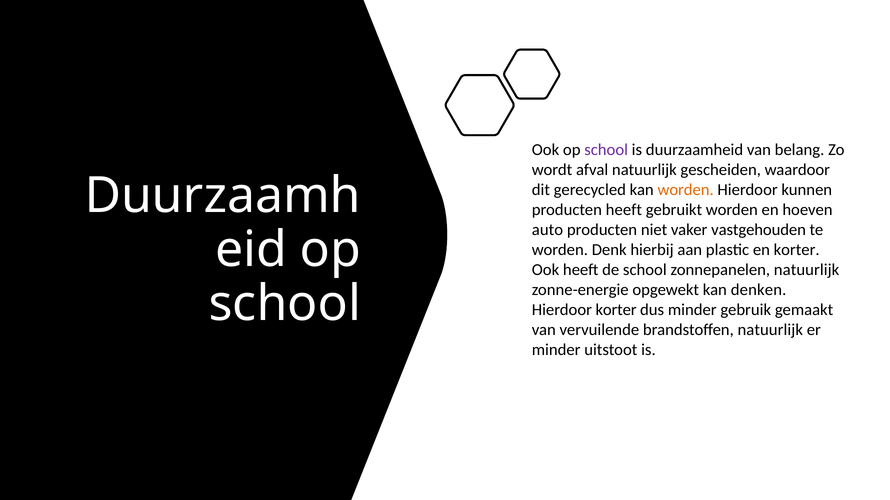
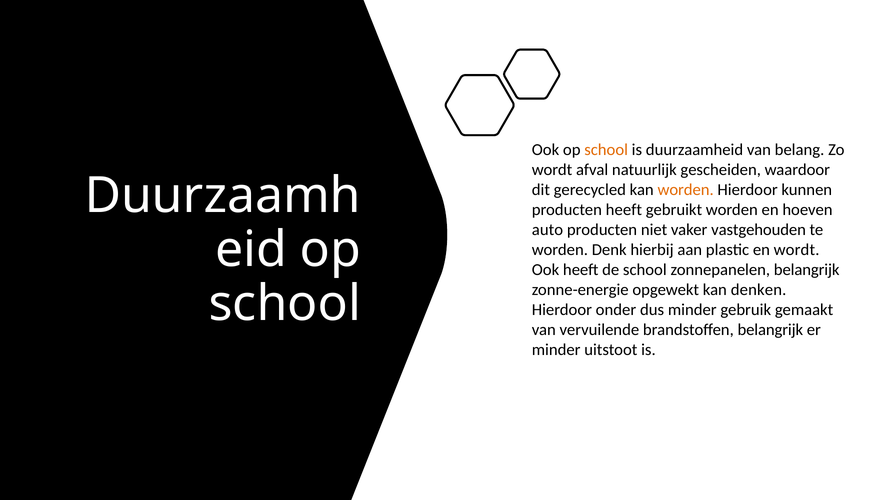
school colour: purple -> orange (606, 150)
en korter: korter -> wordt (797, 250)
zonnepanelen natuurlijk: natuurlijk -> belangrijk (807, 270)
Hierdoor korter: korter -> onder (616, 310)
brandstoffen natuurlijk: natuurlijk -> belangrijk (770, 330)
